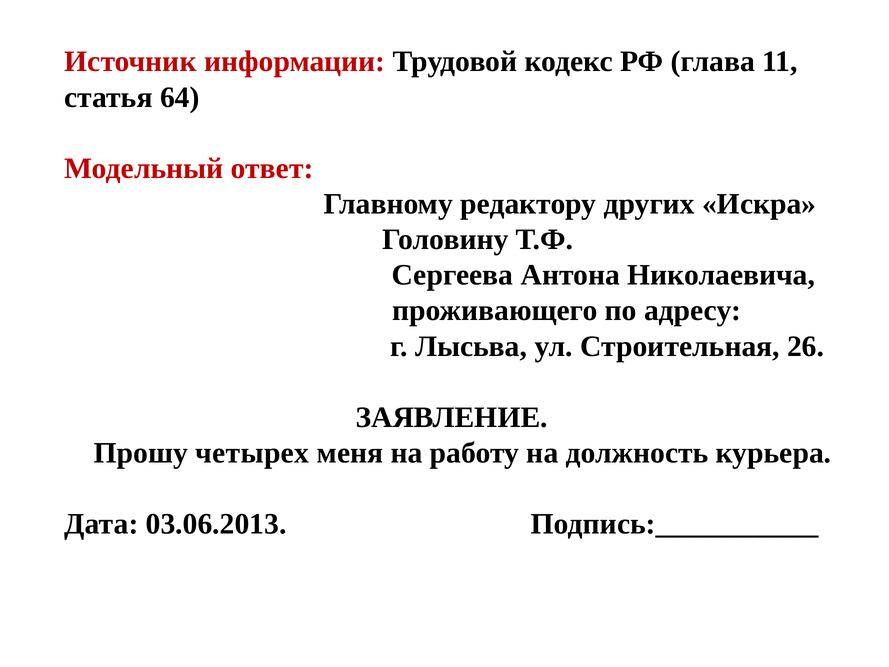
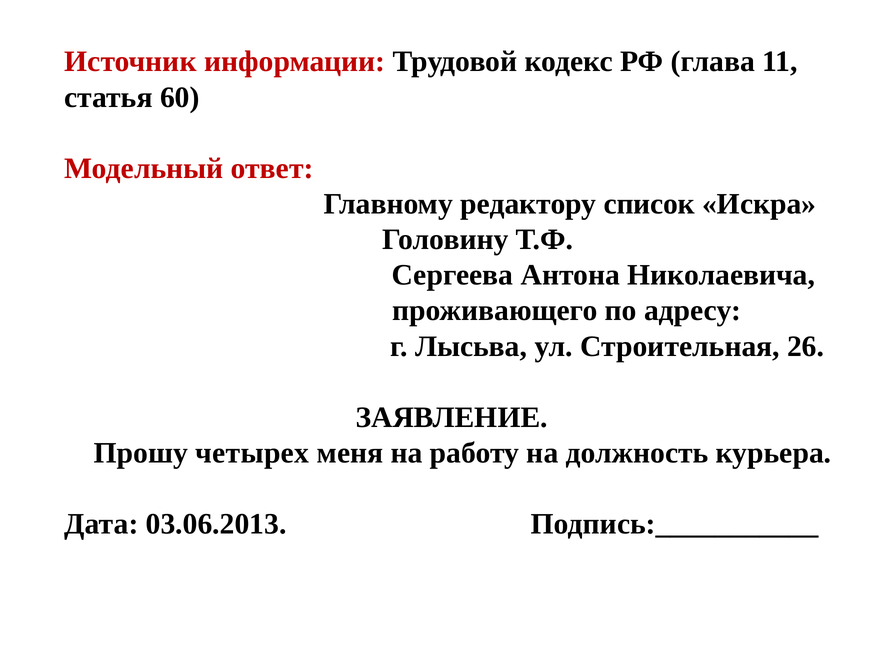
64: 64 -> 60 (180, 97)
других: других -> список (649, 204)
